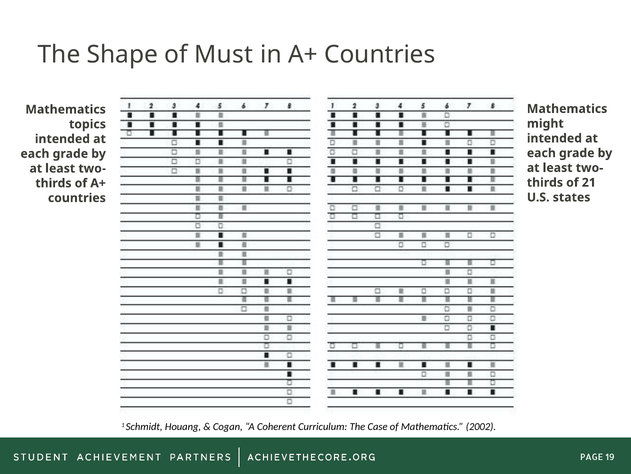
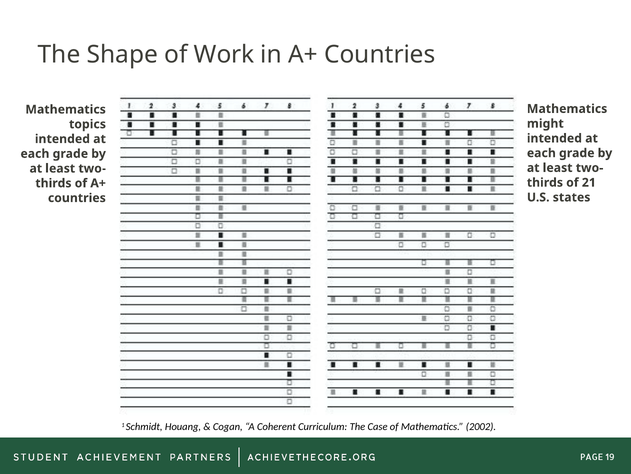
Must: Must -> Work (224, 55)
